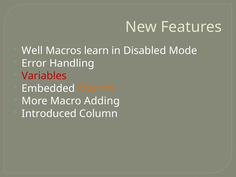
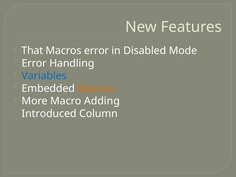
Well: Well -> That (32, 51)
Macros learn: learn -> error (97, 51)
Variables colour: red -> blue (44, 76)
